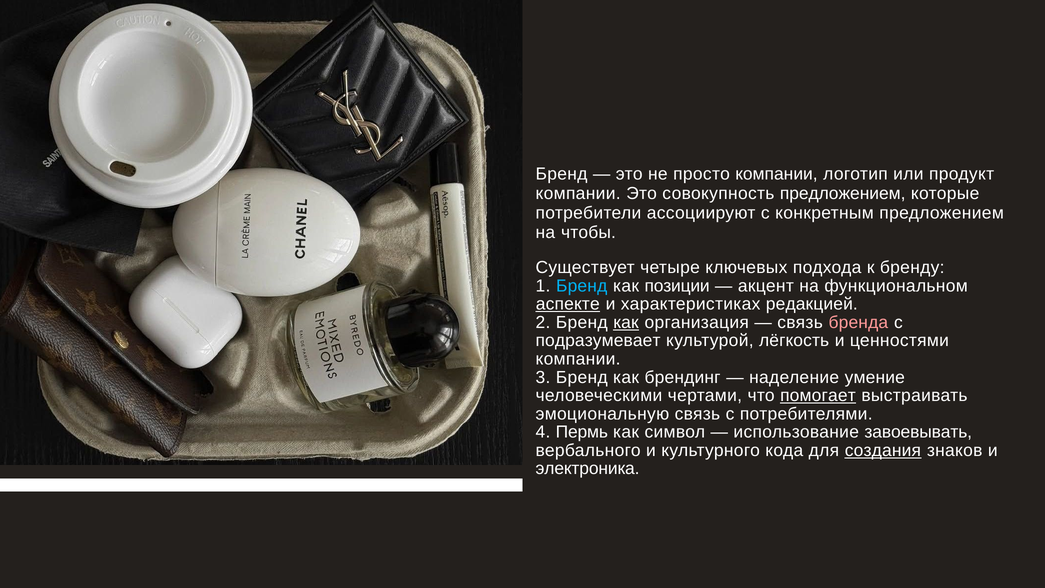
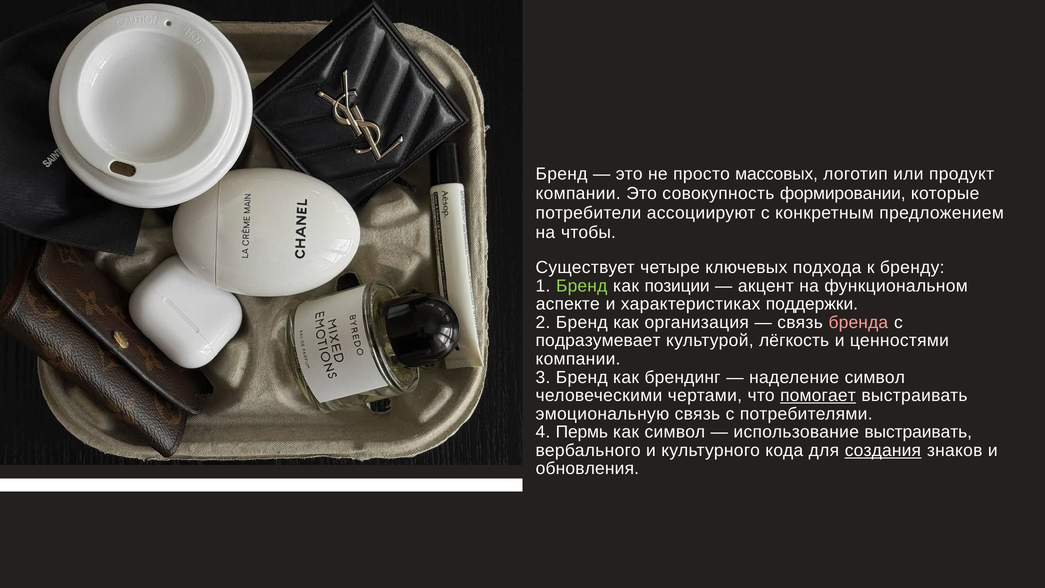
просто компании: компании -> массовых (777, 174)
совокупность предложением: предложением -> формировании (843, 193)
Бренд colour: light blue -> light green (582, 286)
аспекте underline: present -> none (568, 304)
редакцией: редакцией -> поддержки (812, 304)
как underline: present -> none (626, 322)
наделение умение: умение -> символ (875, 377)
использование завоевывать: завоевывать -> выстраивать (918, 432)
электроника: электроника -> обновления (587, 469)
